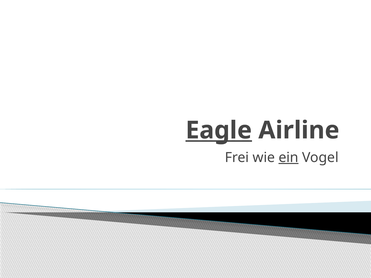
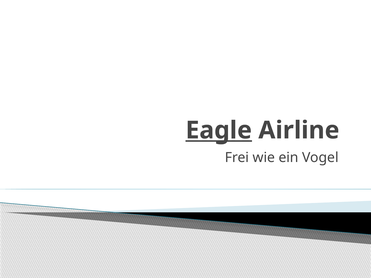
ein underline: present -> none (289, 158)
